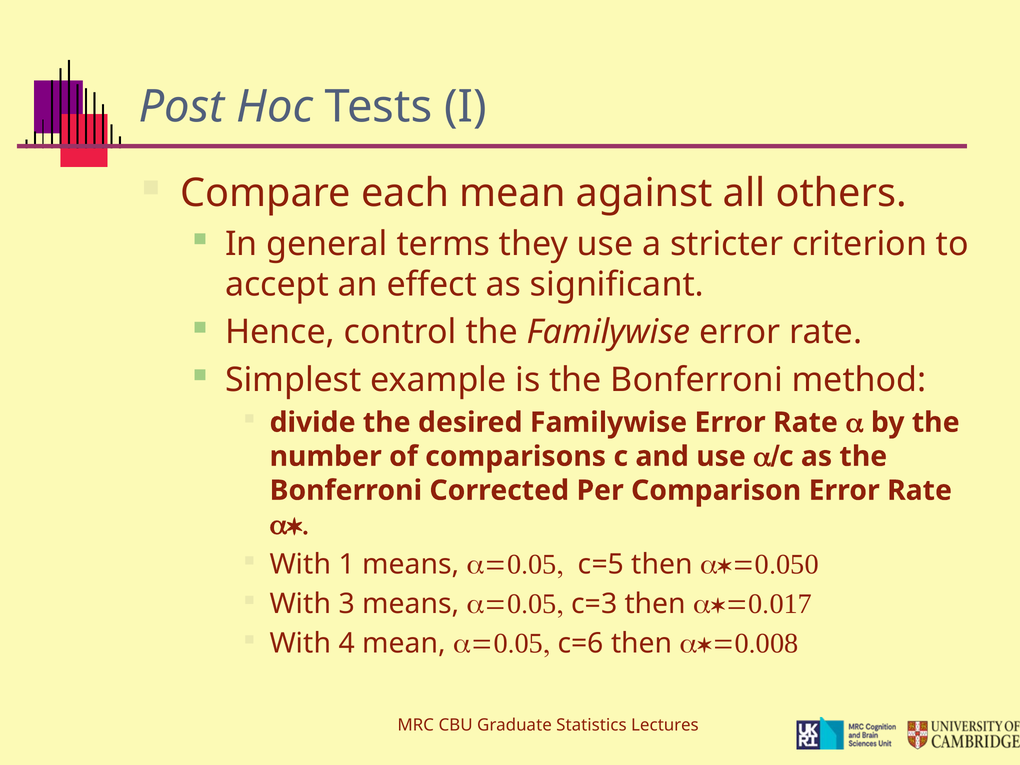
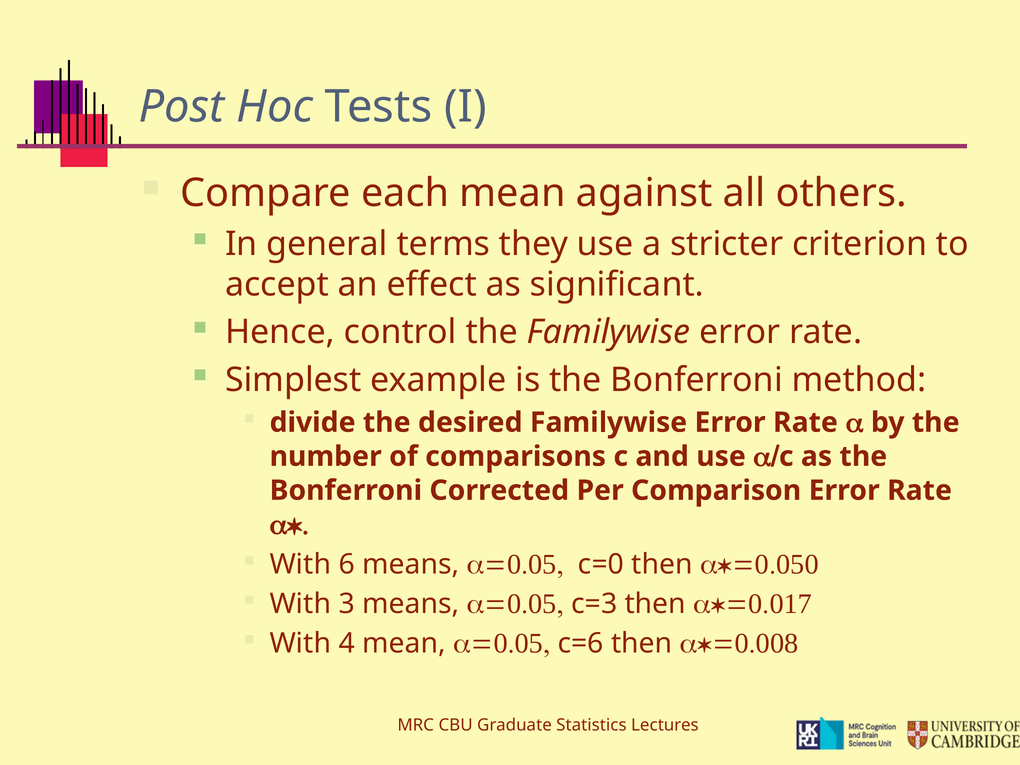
1: 1 -> 6 (347, 564)
c=5: c=5 -> c=0 (601, 564)
